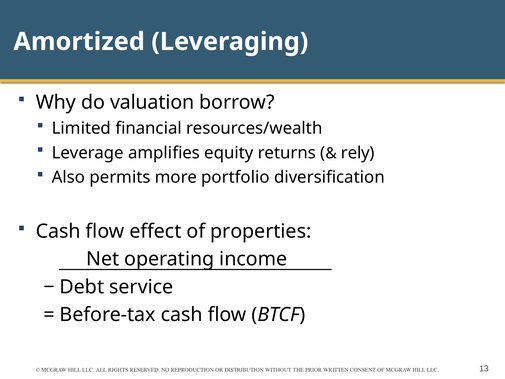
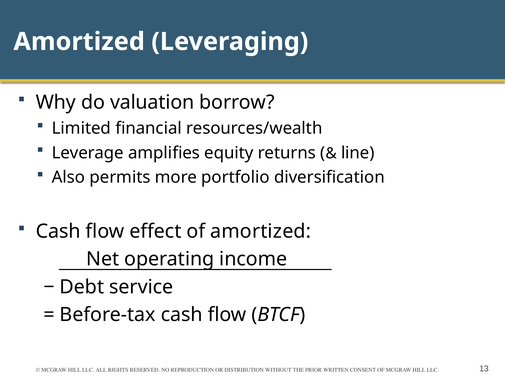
rely: rely -> line (358, 153)
of properties: properties -> amortized (261, 231)
